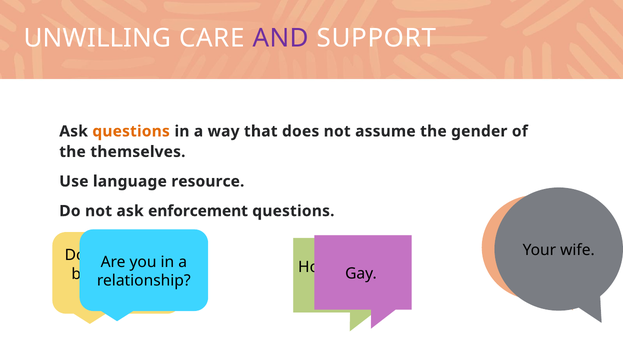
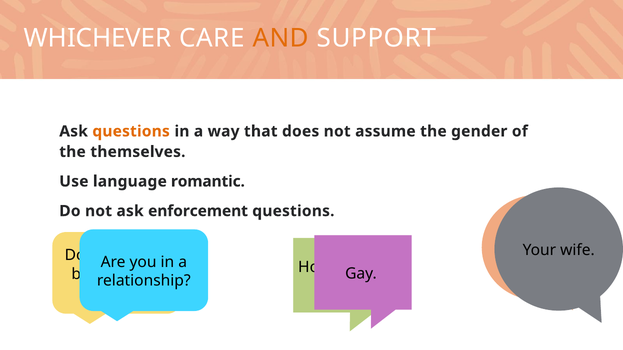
UNWILLING: UNWILLING -> WHICHEVER (98, 38)
AND colour: purple -> orange (281, 38)
resource: resource -> romantic (208, 182)
